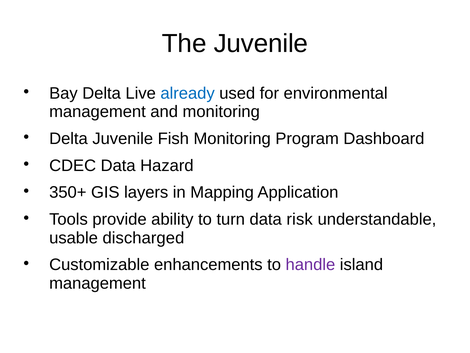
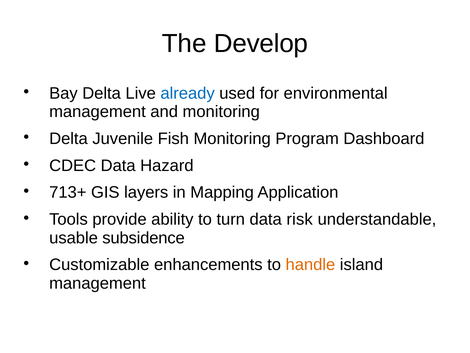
The Juvenile: Juvenile -> Develop (261, 44)
350+: 350+ -> 713+ (68, 192)
discharged: discharged -> subsidence (144, 238)
handle colour: purple -> orange (310, 265)
